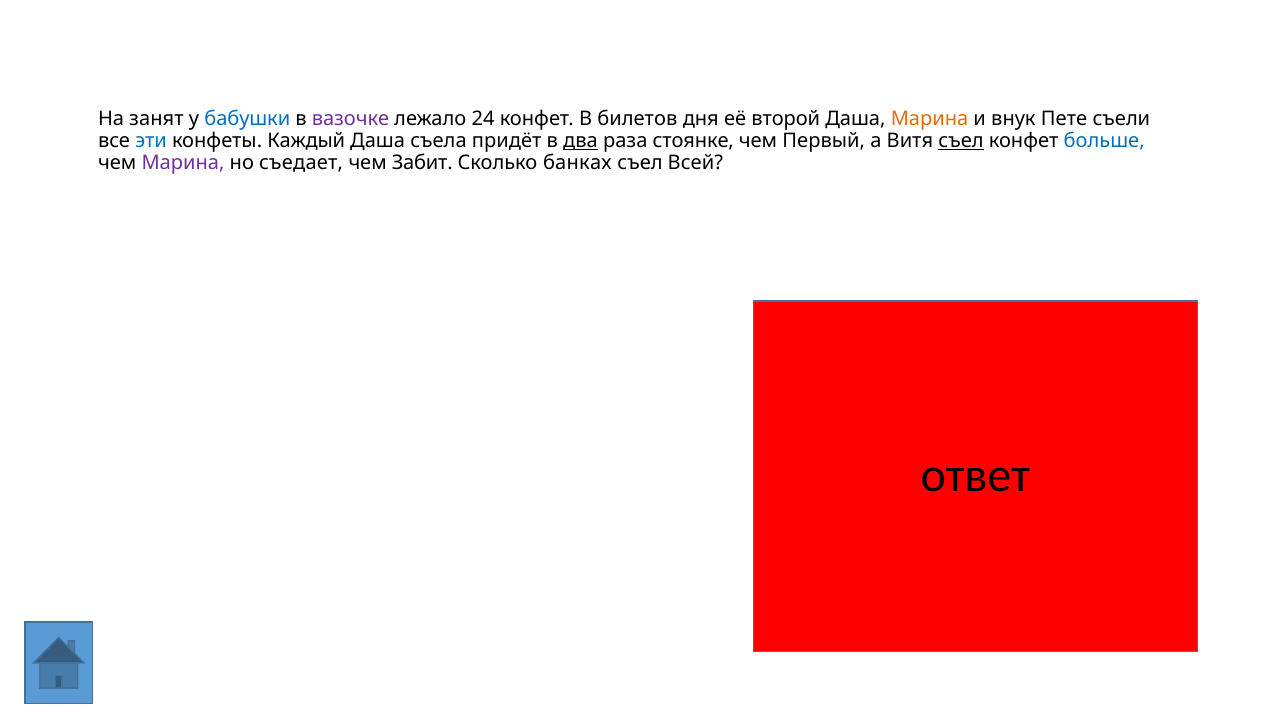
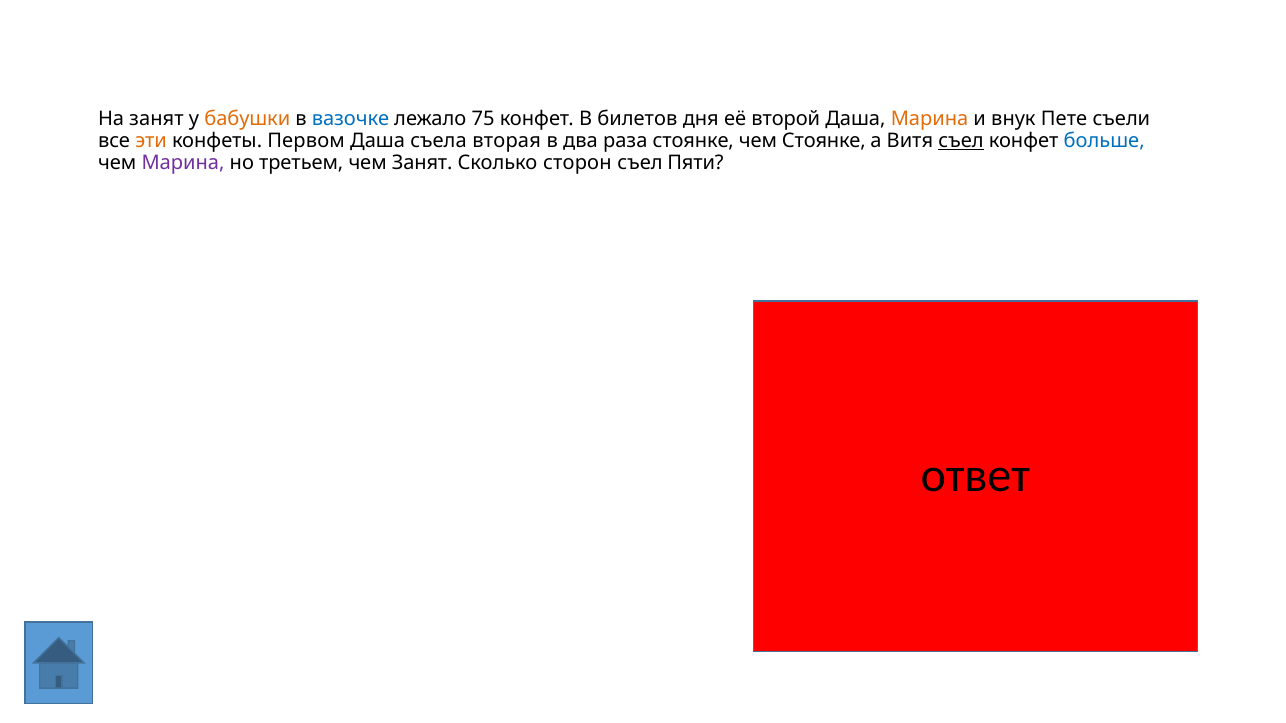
бабушки colour: blue -> orange (247, 119)
вазочке colour: purple -> blue (351, 119)
24: 24 -> 75 (483, 119)
эти colour: blue -> orange (151, 141)
Каждый: Каждый -> Первом (306, 141)
придёт: придёт -> вторая (507, 141)
два underline: present -> none (581, 141)
чем Первый: Первый -> Стоянке (824, 141)
съедает: съедает -> третьем (301, 163)
чем Забит: Забит -> Занят (422, 163)
банках: банках -> сторон (577, 163)
Всей: Всей -> Пяти (695, 163)
